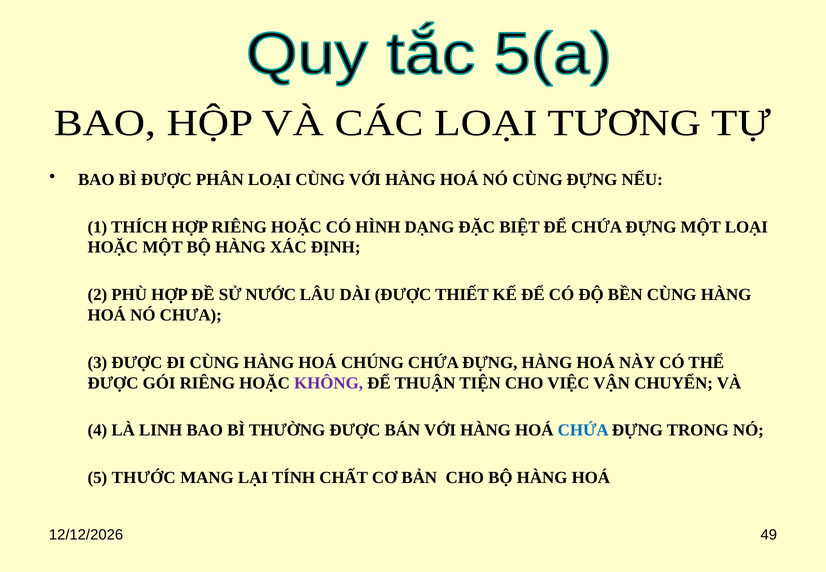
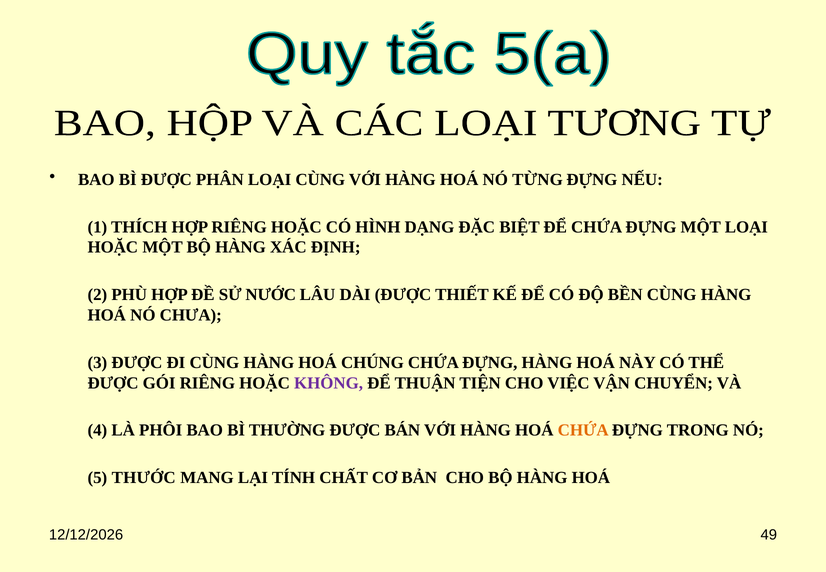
NÓ CÙNG: CÙNG -> TỪNG (538, 180)
LINH: LINH -> PHÔI (161, 430)
CHỨA colour: blue -> orange (583, 430)
